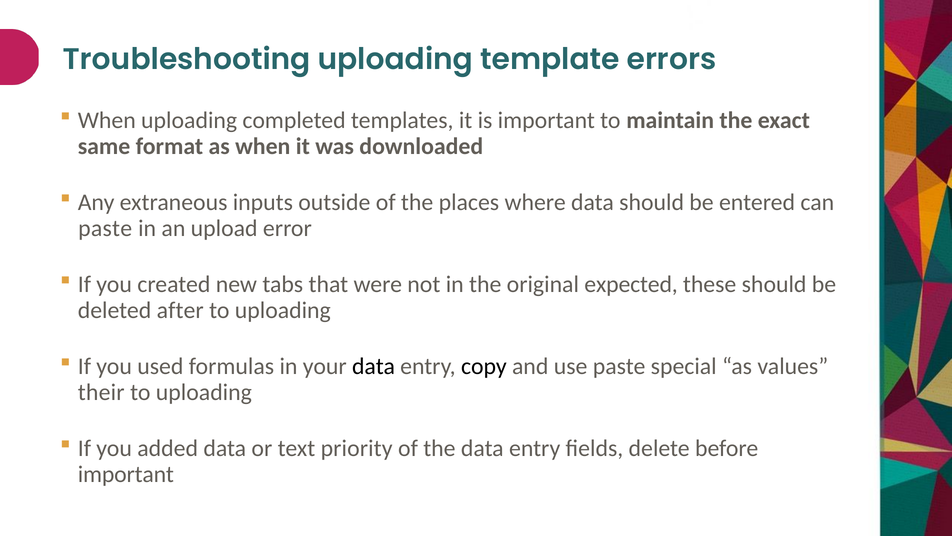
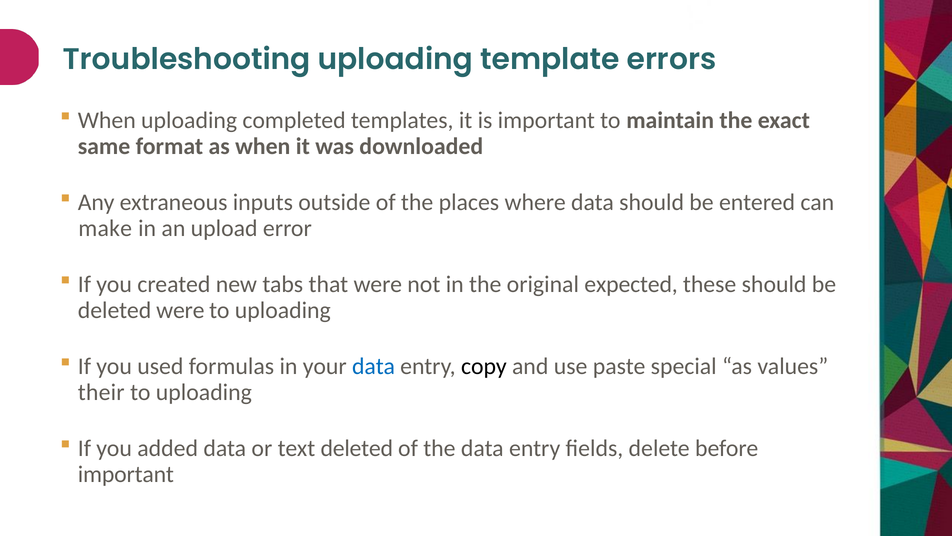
paste: paste -> make (105, 228)
deleted after: after -> were (180, 310)
data colour: black -> blue (374, 366)
text priority: priority -> deleted (357, 448)
